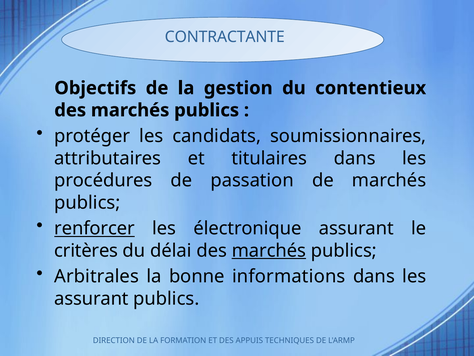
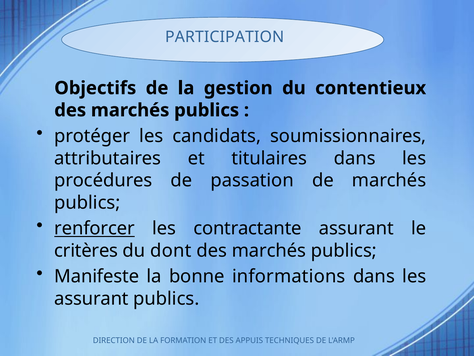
CONTRACTANTE: CONTRACTANTE -> PARTICIPATION (225, 37)
électronique: électronique -> contractante (248, 228)
délai: délai -> dont (171, 250)
marchés underline: present -> none (269, 250)
Arbitrales: Arbitrales -> Manifeste (97, 276)
